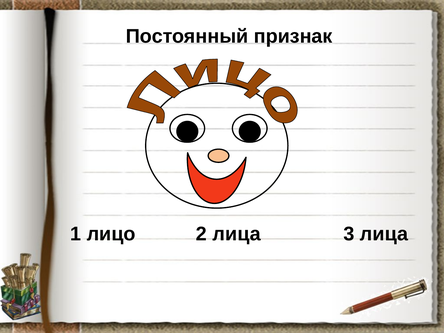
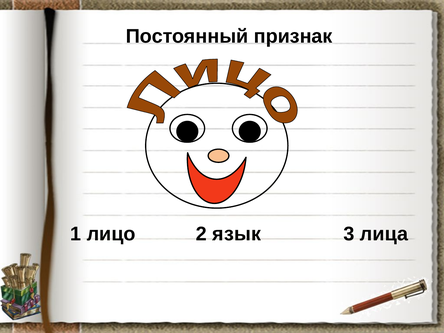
2 лица: лица -> язык (237, 234)
